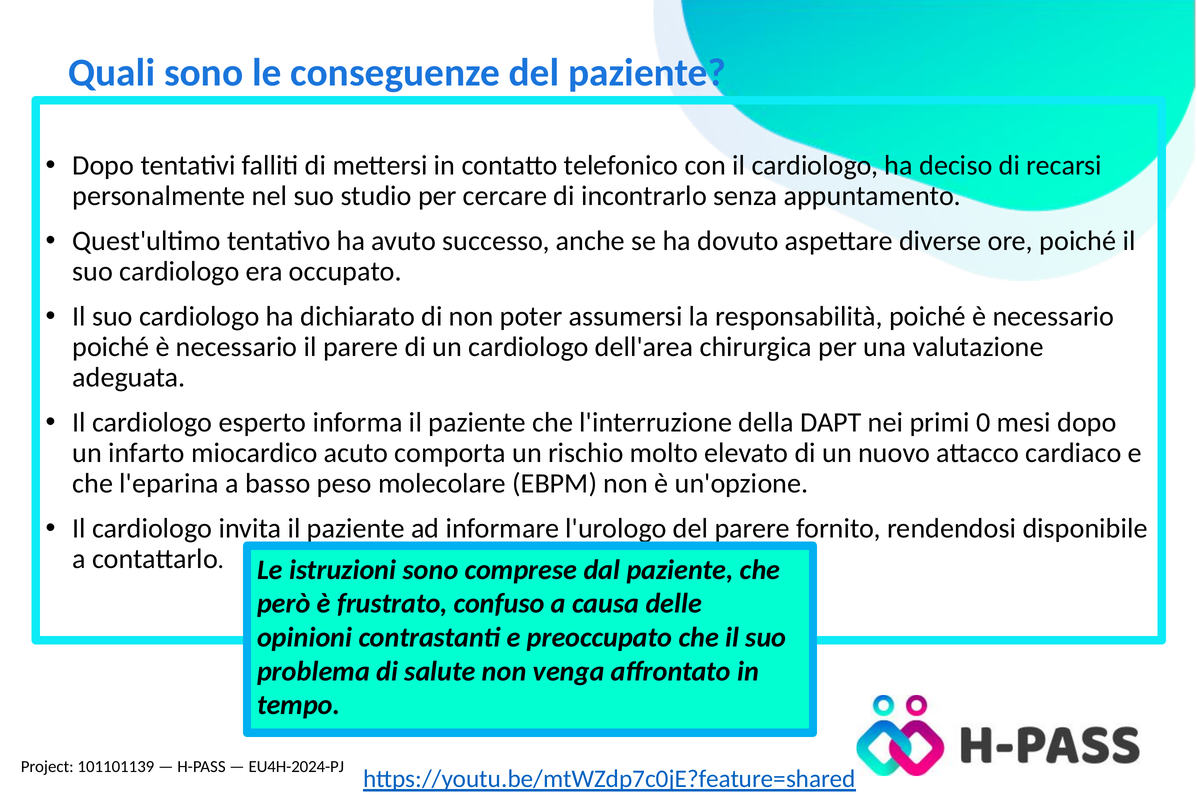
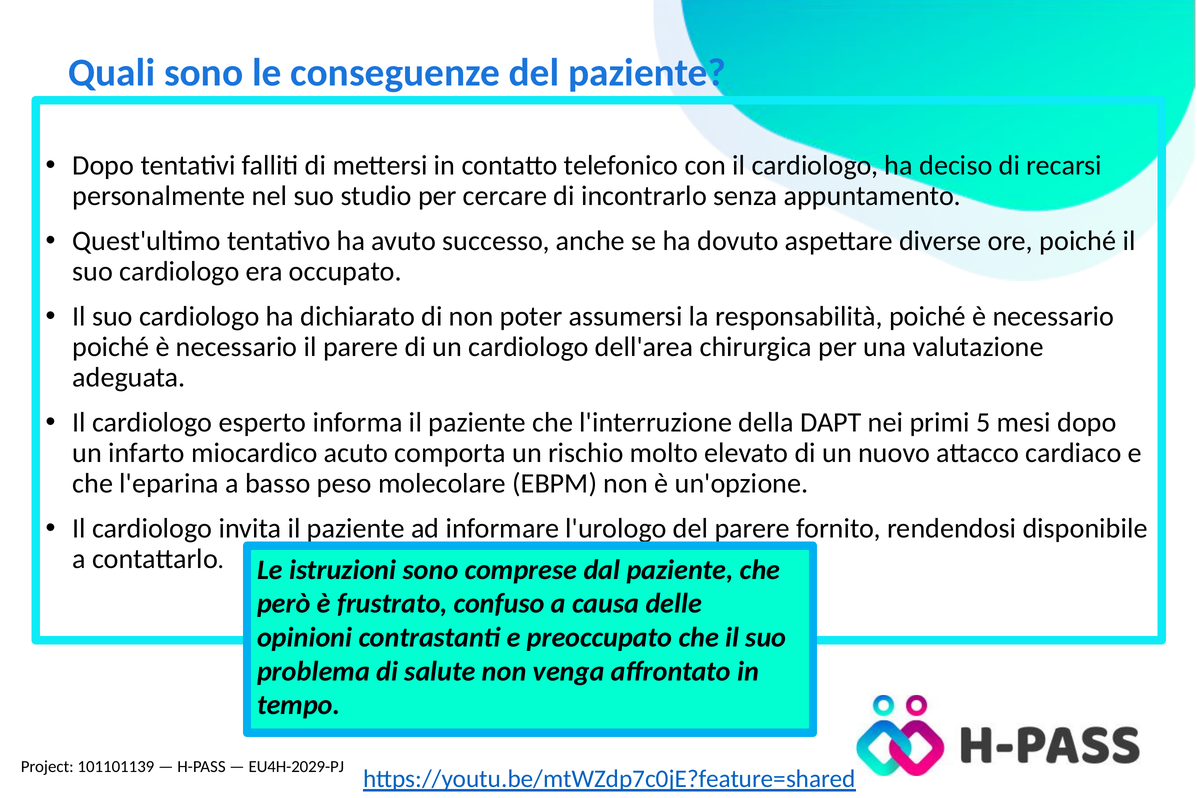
0: 0 -> 5 (983, 423)
EU4H-2024-PJ: EU4H-2024-PJ -> EU4H-2029-PJ (296, 767)
